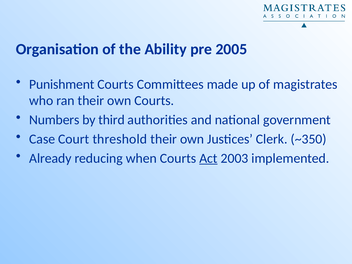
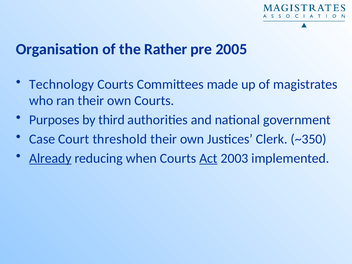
Ability: Ability -> Rather (166, 49)
Punishment: Punishment -> Technology (62, 84)
Numbers: Numbers -> Purposes (54, 120)
Already underline: none -> present (50, 158)
